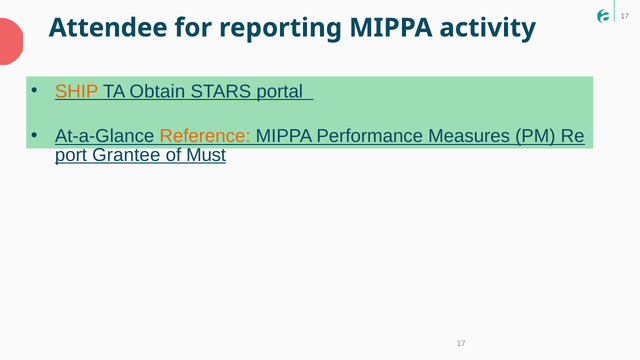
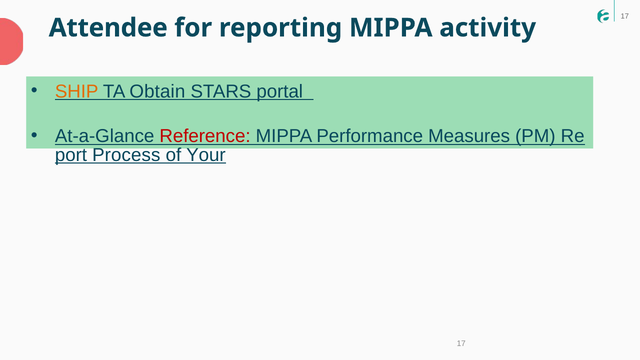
Reference colour: orange -> red (205, 136)
Grantee: Grantee -> Process (126, 155)
Must: Must -> Your (206, 155)
